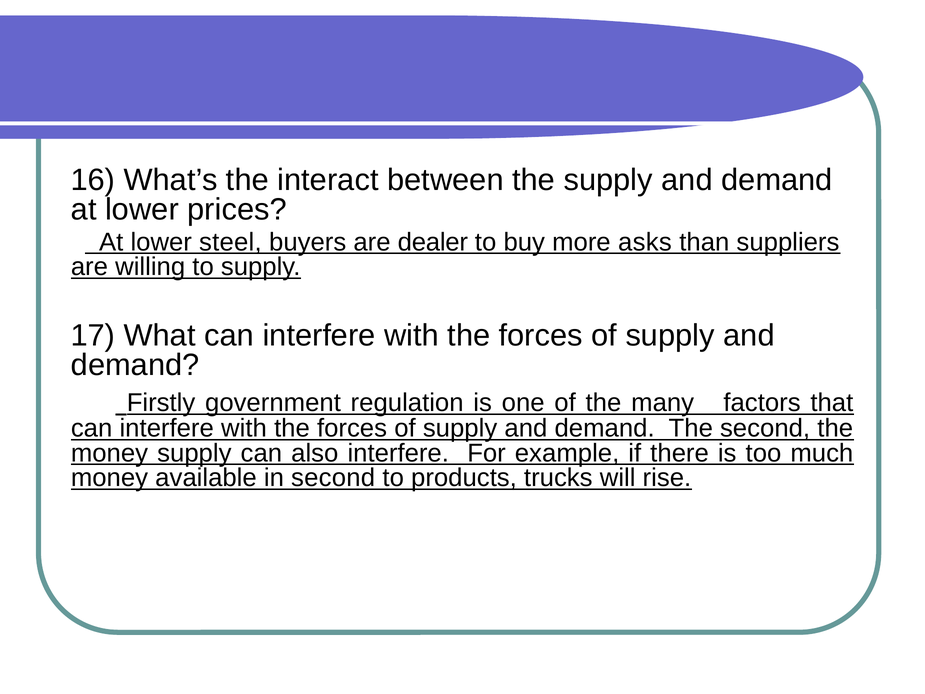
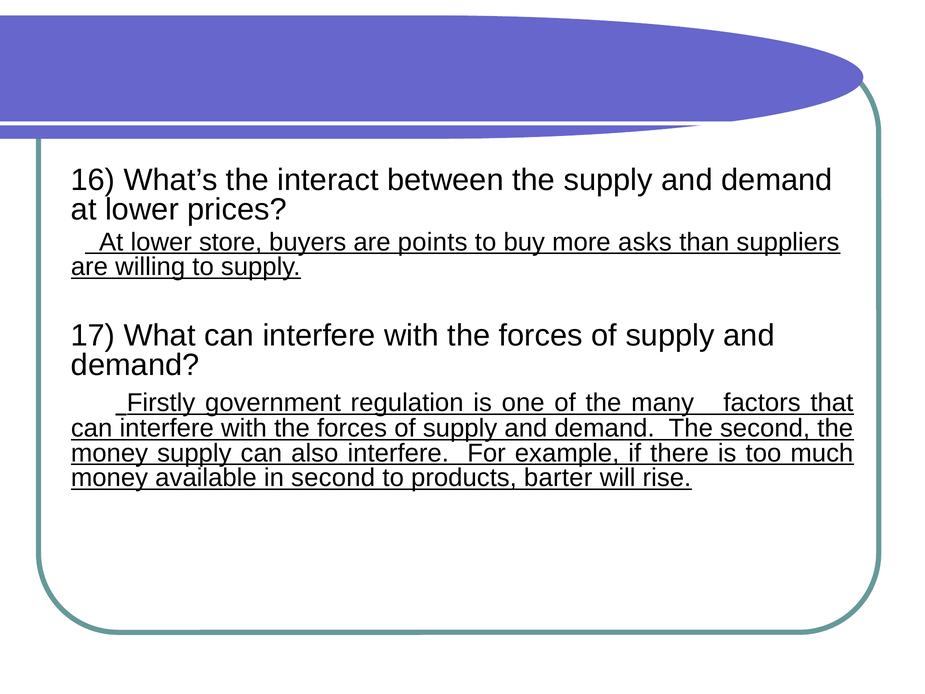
steel: steel -> store (231, 242)
dealer: dealer -> points (433, 242)
trucks: trucks -> barter (558, 478)
